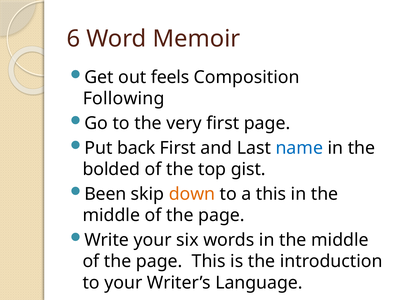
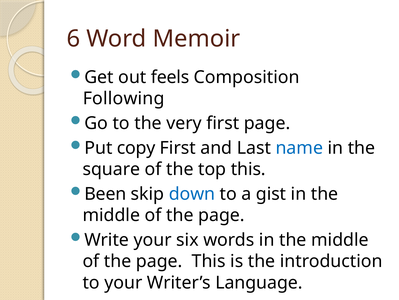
back: back -> copy (136, 148)
bolded: bolded -> square (111, 169)
top gist: gist -> this (248, 169)
down colour: orange -> blue (192, 193)
a this: this -> gist (271, 193)
